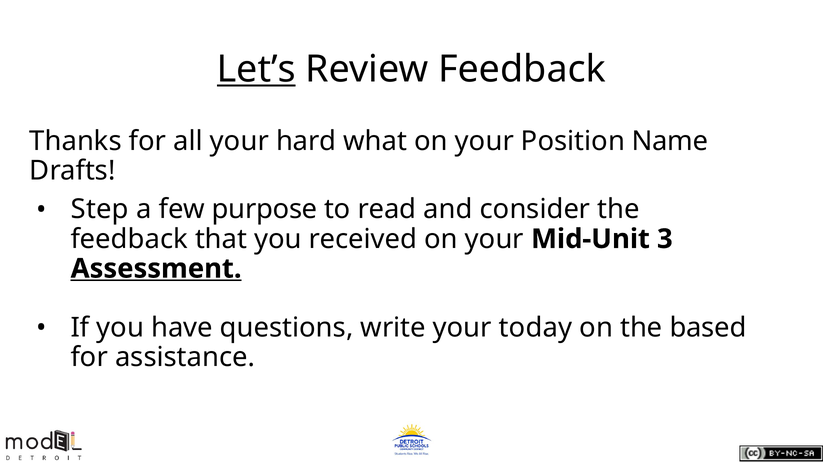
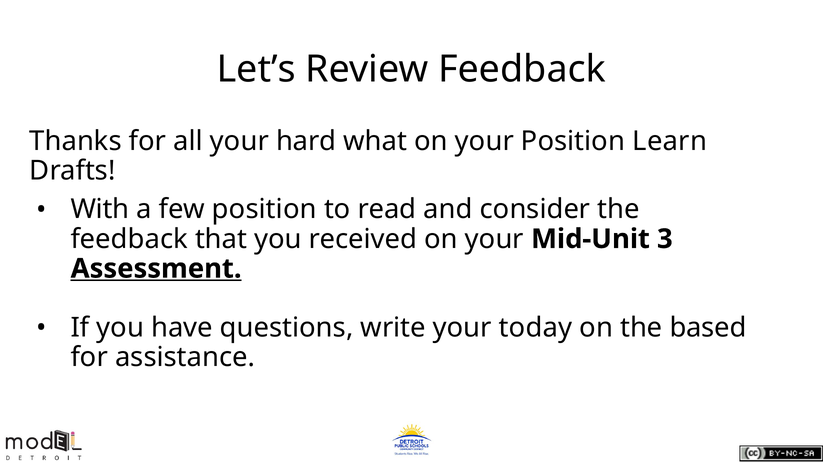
Let’s underline: present -> none (256, 69)
Name: Name -> Learn (670, 141)
Step: Step -> With (100, 209)
few purpose: purpose -> position (264, 209)
